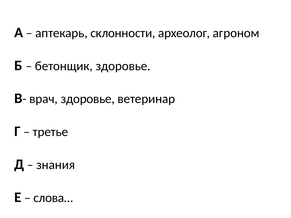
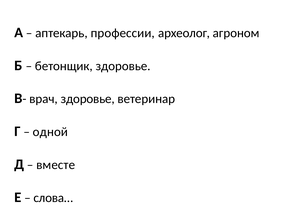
склонности: склонности -> профессии (123, 33)
третье: третье -> одной (50, 132)
знания: знания -> вместе (56, 165)
